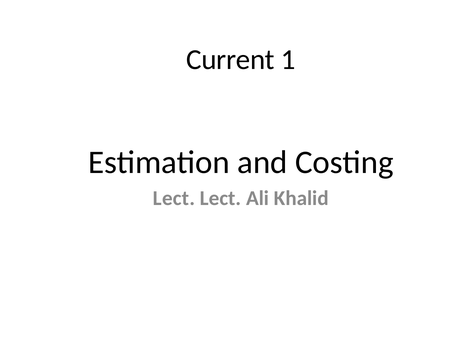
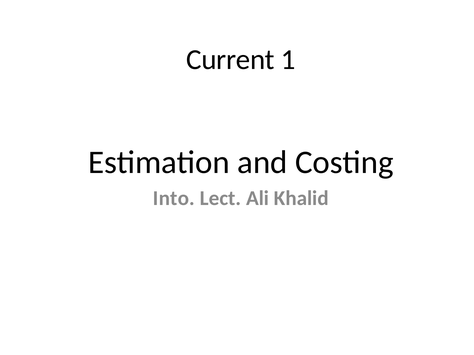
Lect: Lect -> Into (174, 198)
